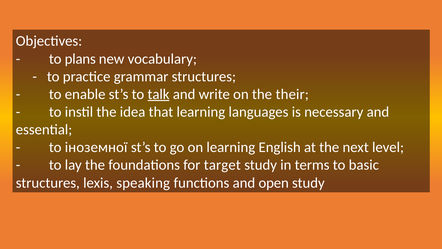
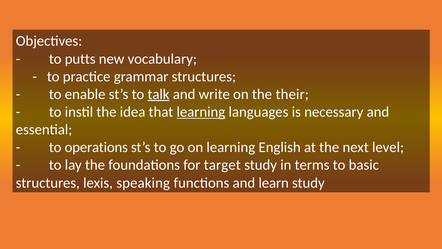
plans: plans -> putts (80, 59)
learning underline: none -> present (201, 112)
іноземної: іноземної -> operations (96, 147)
open: open -> learn (274, 183)
